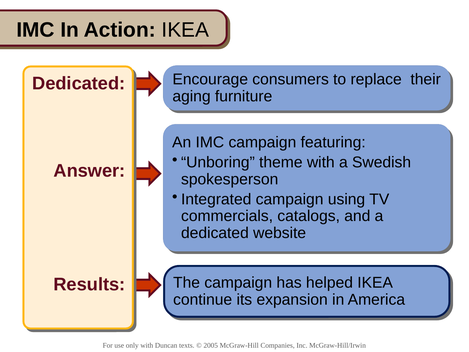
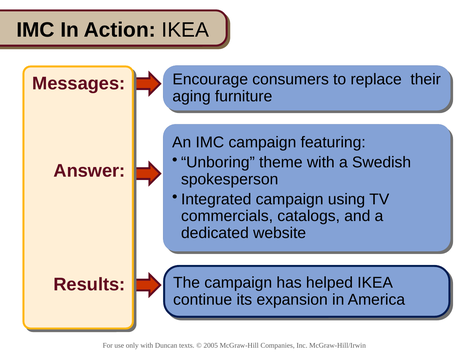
Dedicated: Dedicated -> Messages (79, 84)
